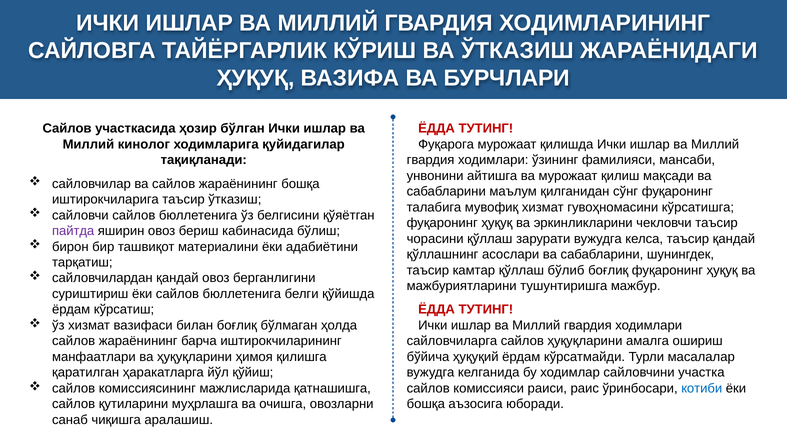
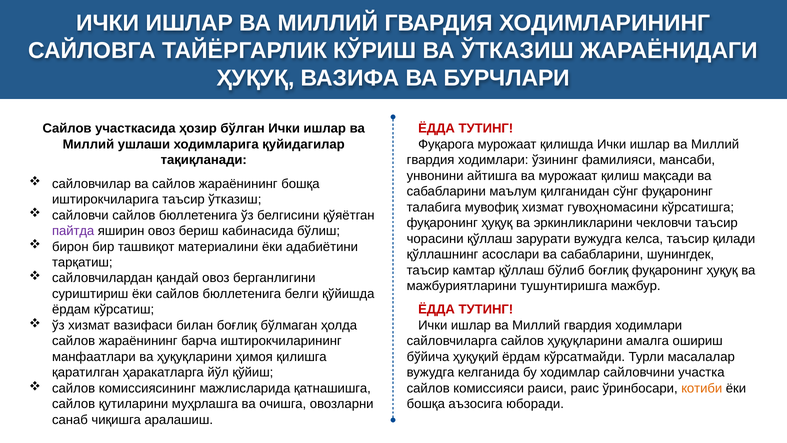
кинолог: кинолог -> ушлаши (144, 144)
таъсир қандай: қандай -> қилади (734, 239)
котиби colour: blue -> orange (702, 388)
